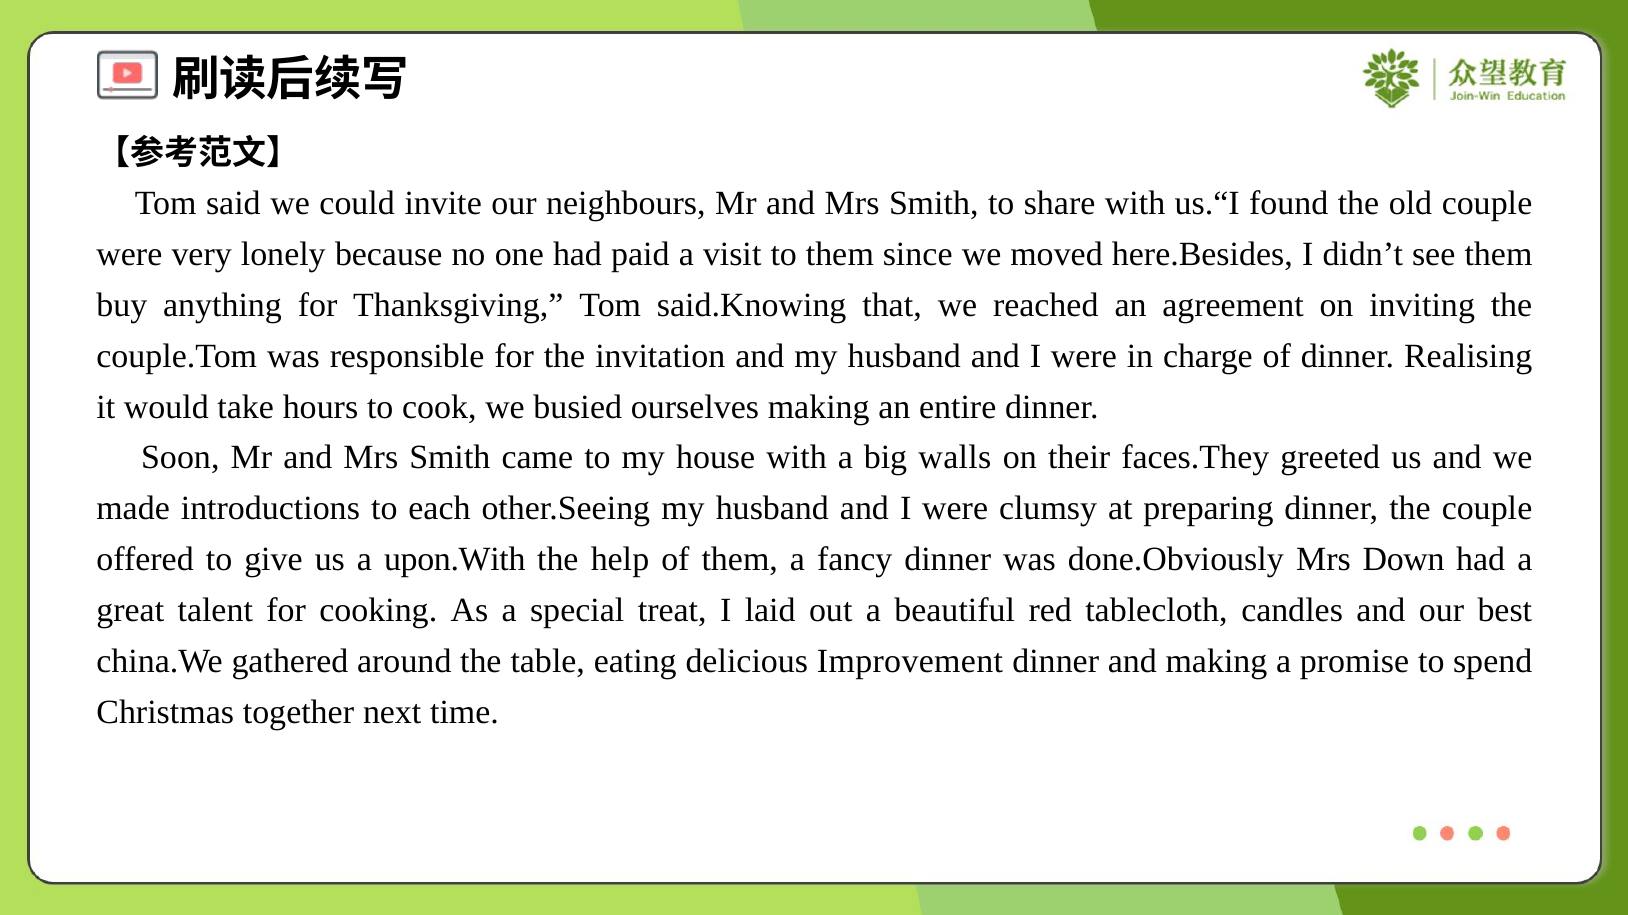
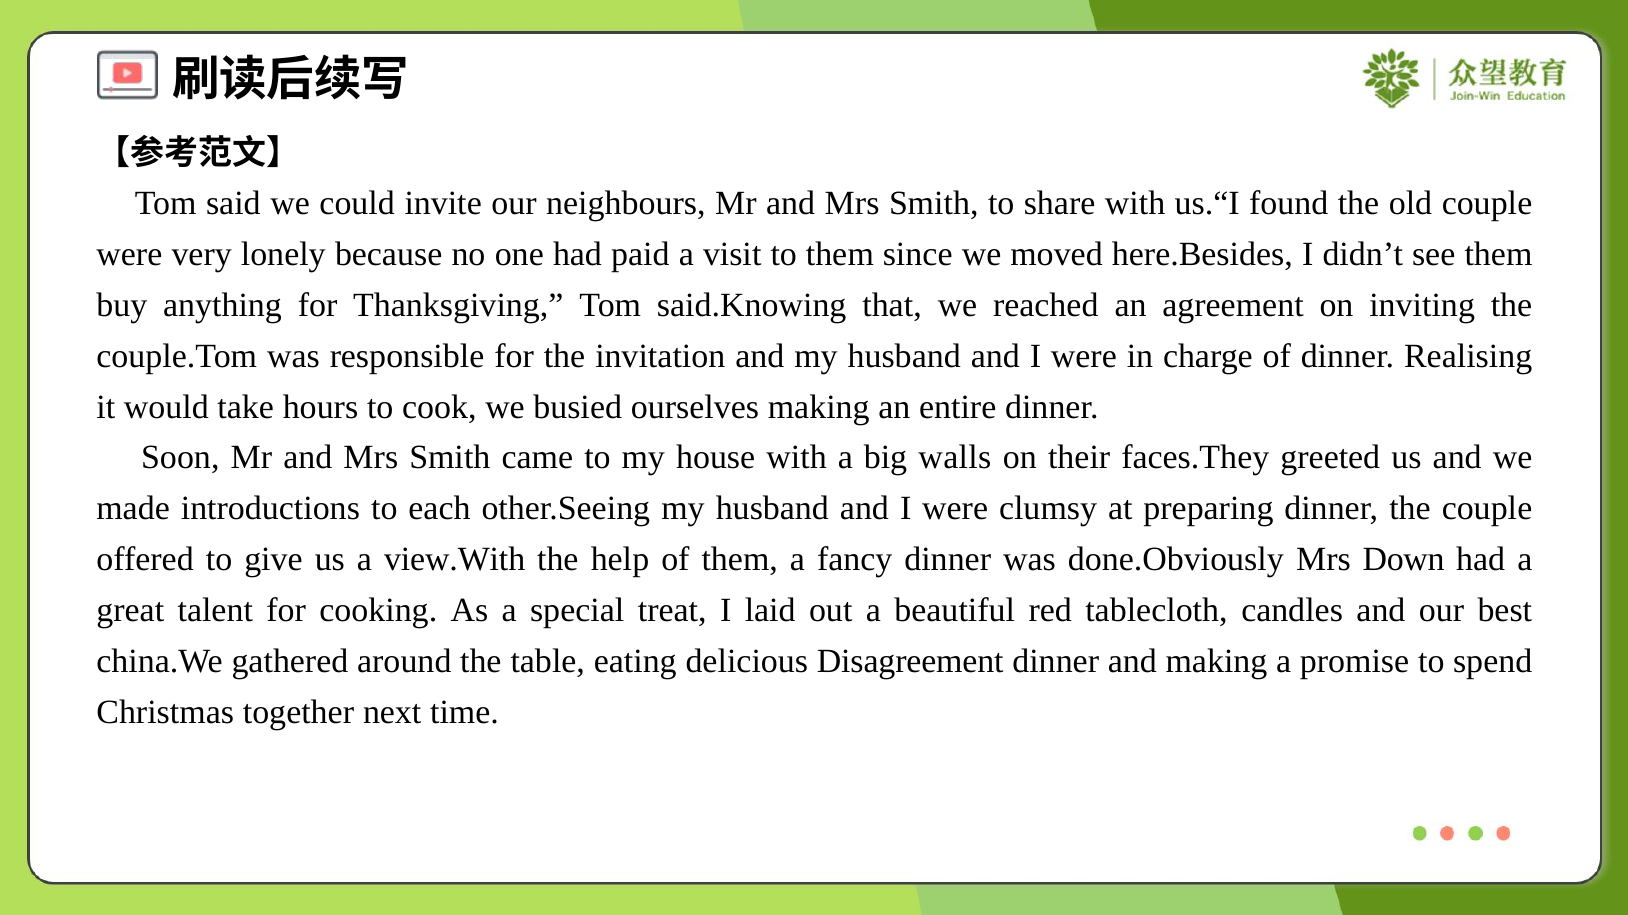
upon.With: upon.With -> view.With (455, 560)
Improvement: Improvement -> Disagreement (910, 662)
